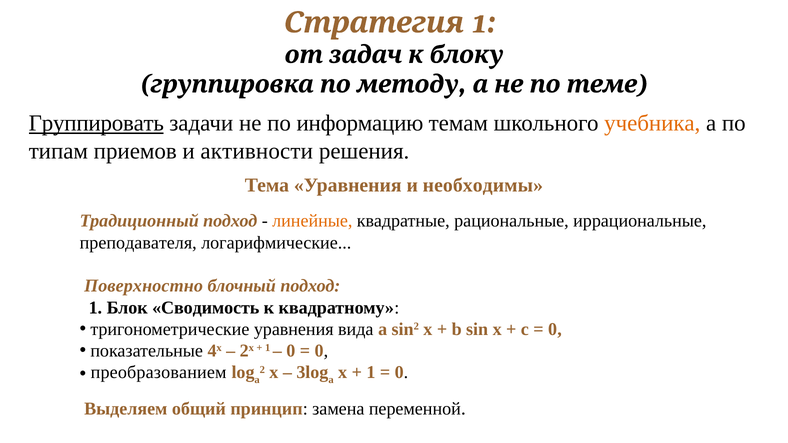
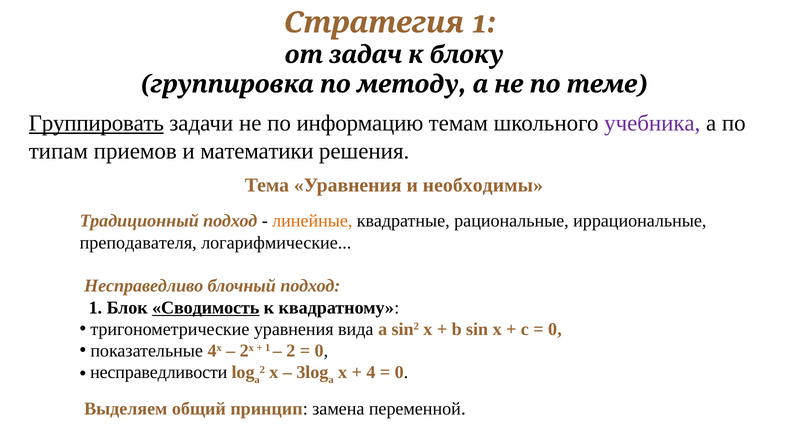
учебника colour: orange -> purple (652, 123)
активности: активности -> математики (257, 151)
Поверхностно: Поверхностно -> Несправедливо (144, 286)
Сводимость underline: none -> present (206, 308)
0: 0 -> 2 (291, 351)
преобразованием: преобразованием -> несправедливости (159, 373)
1: 1 -> 4 (371, 373)
